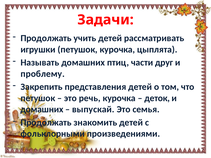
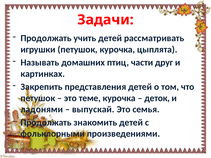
проблему: проблему -> картинках (43, 74)
речь: речь -> теме (90, 98)
домашних: домашних -> ладонями (42, 110)
